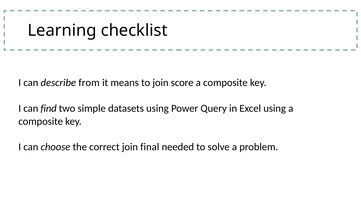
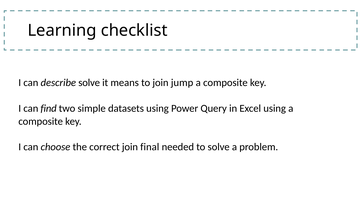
describe from: from -> solve (89, 83)
score: score -> jump (182, 83)
